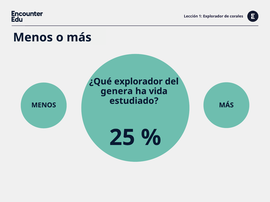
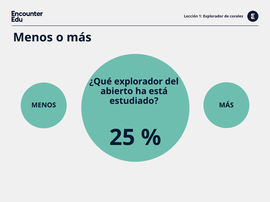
genera: genera -> abierto (117, 91)
vida: vida -> está (158, 91)
